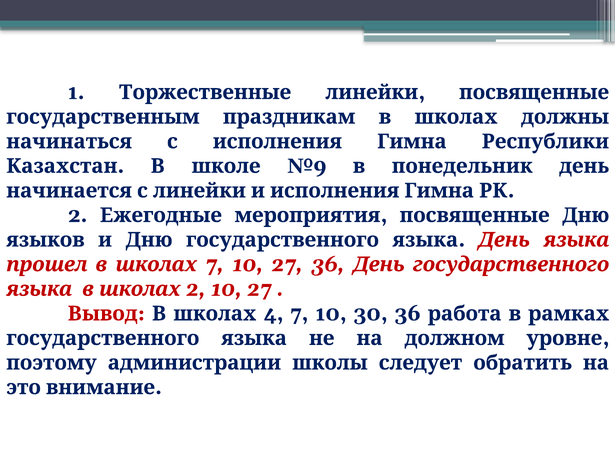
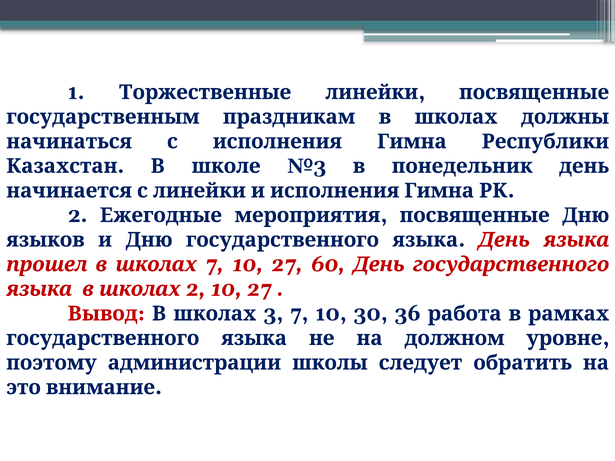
№9: №9 -> №3 (307, 166)
27 36: 36 -> 60 (328, 265)
4: 4 -> 3 (273, 314)
